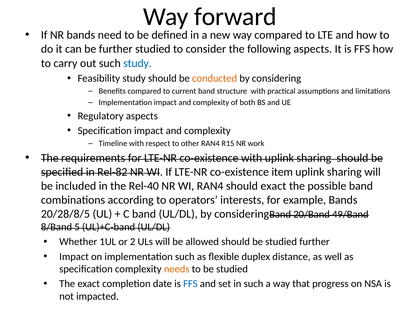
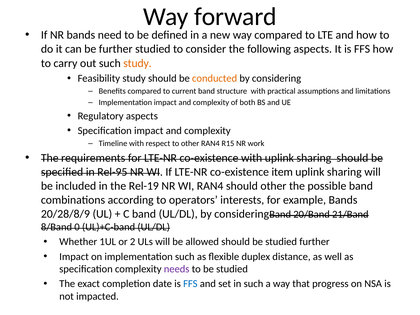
study colour: blue -> orange (137, 63)
Rel-82: Rel-82 -> Rel-95 (112, 172)
Rel-40: Rel-40 -> Rel-19 (144, 186)
should exact: exact -> other (273, 186)
20/28/8/5: 20/28/8/5 -> 20/28/8/9 (65, 214)
49/Band: 49/Band -> 21/Band (350, 214)
5: 5 -> 0 (77, 227)
needs colour: orange -> purple (177, 269)
